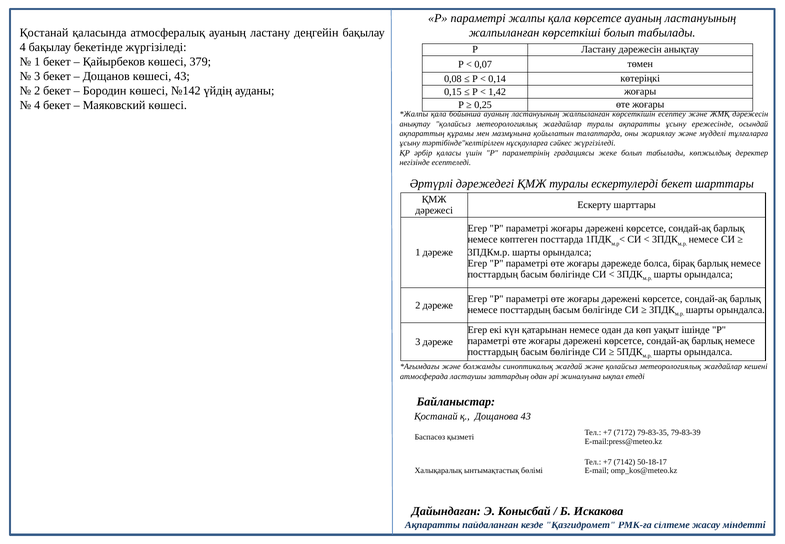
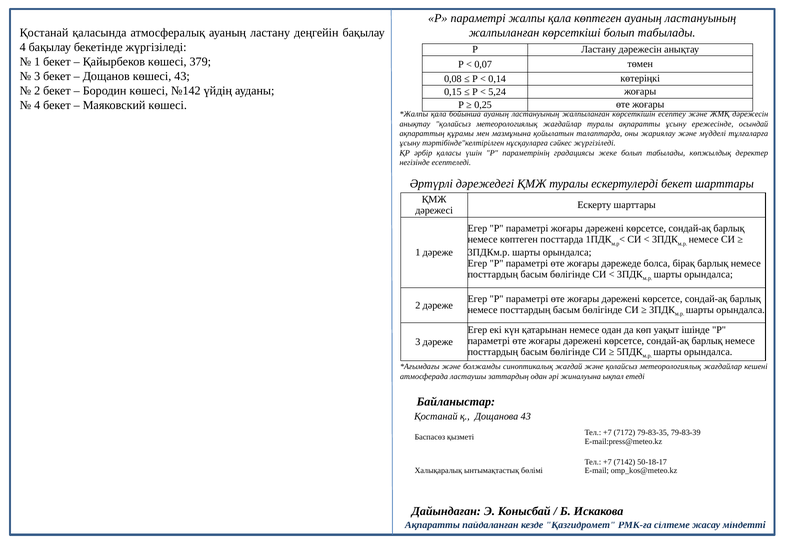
қала көрсетсе: көрсетсе -> көптеген (598, 18)
1,42: 1,42 -> 5,24 (497, 92)
